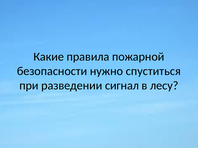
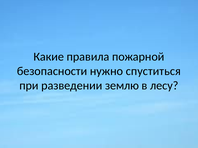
сигнал: сигнал -> землю (122, 86)
